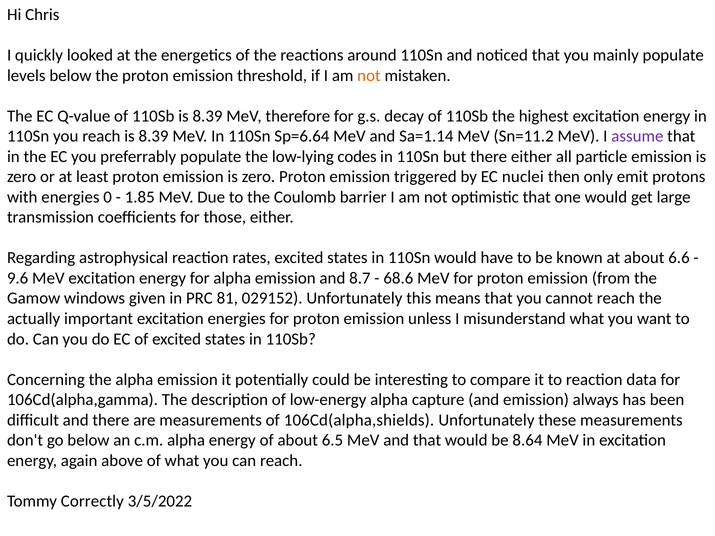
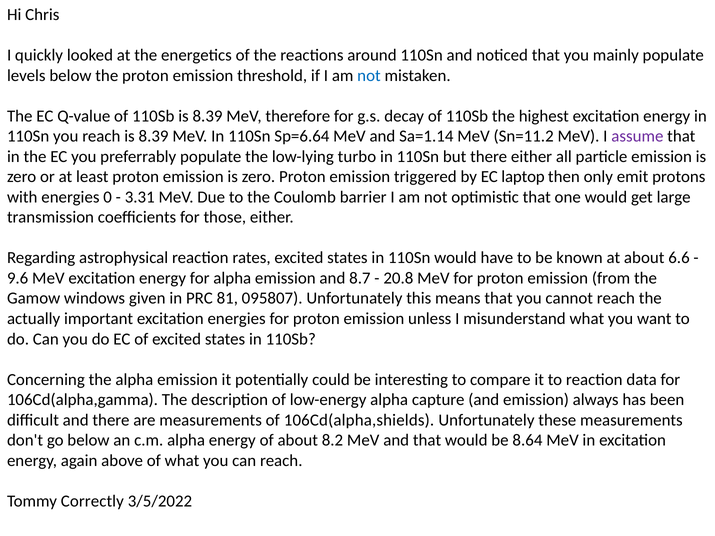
not colour: orange -> blue (369, 76)
codes: codes -> turbo (357, 157)
nuclei: nuclei -> laptop (523, 177)
1.85: 1.85 -> 3.31 (140, 197)
68.6: 68.6 -> 20.8 (398, 278)
029152: 029152 -> 095807 (272, 299)
6.5: 6.5 -> 8.2 (332, 440)
